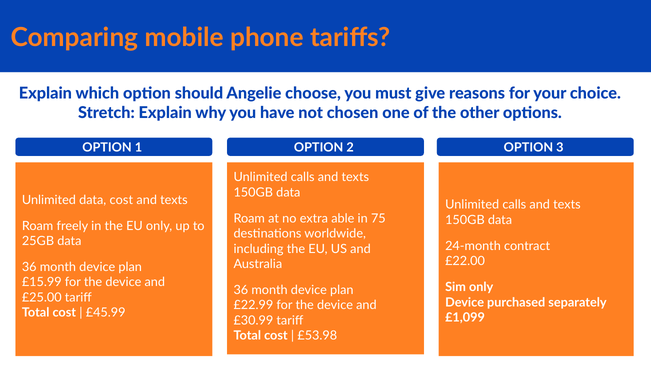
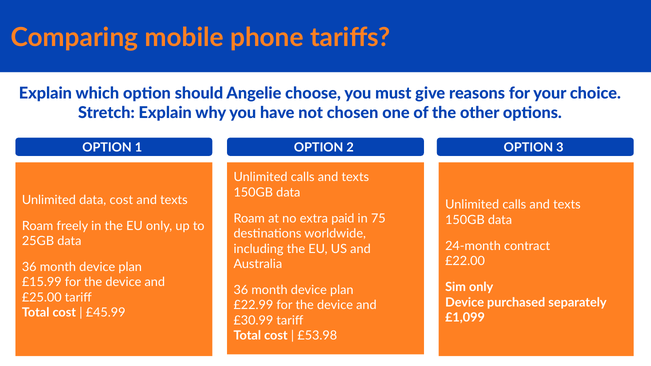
able: able -> paid (343, 219)
